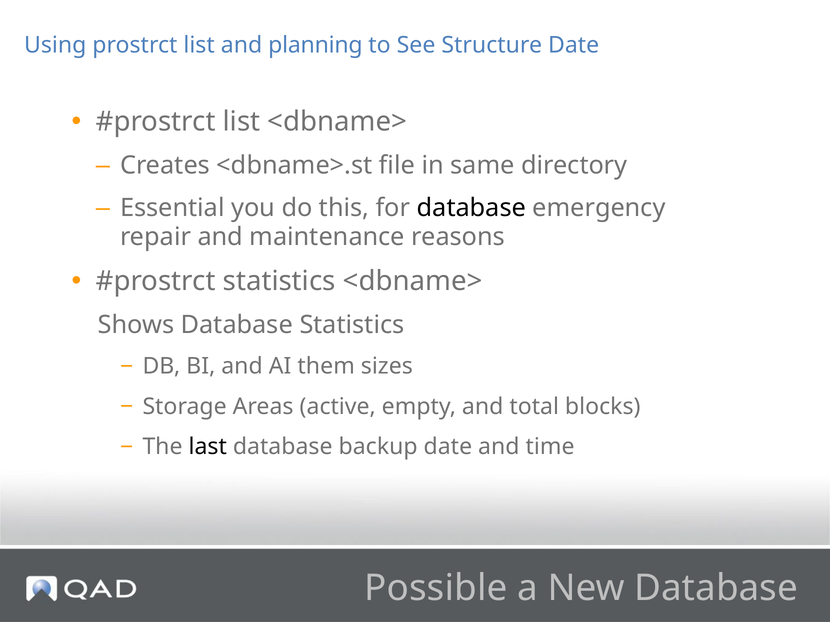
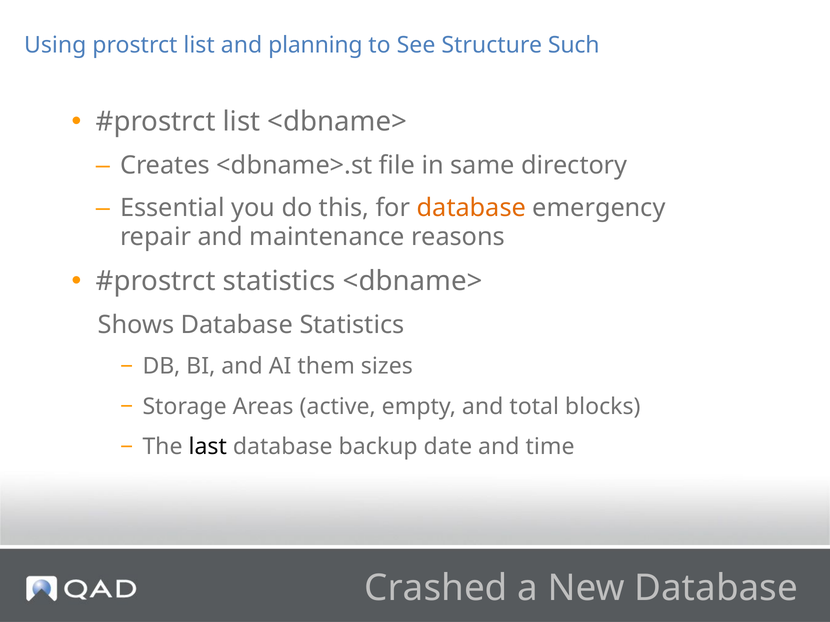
Structure Date: Date -> Such (574, 45)
database colour: black -> orange (471, 208)
Possible: Possible -> Crashed (436, 589)
